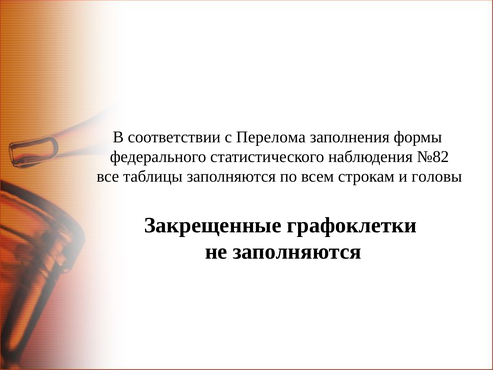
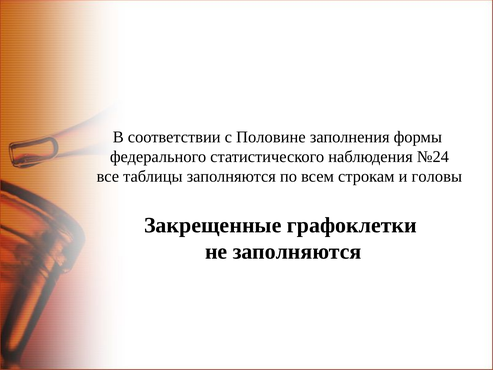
Перелома: Перелома -> Половине (271, 137)
№82: №82 -> №24 (433, 157)
